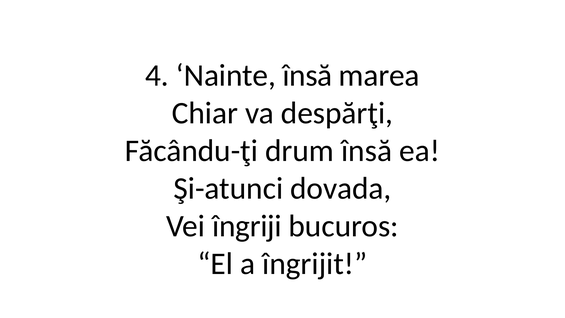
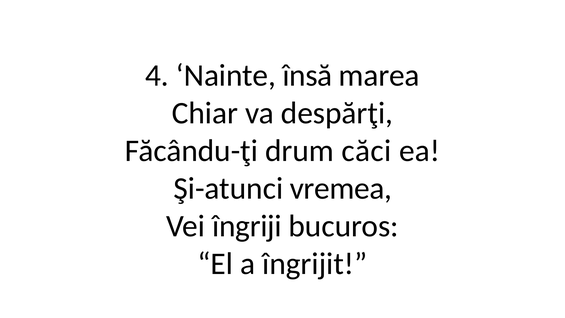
drum însă: însă -> căci (366, 151)
dovada: dovada -> vremea (341, 188)
